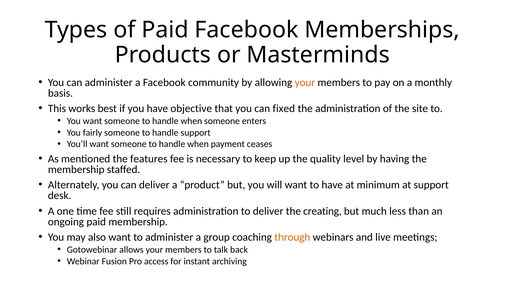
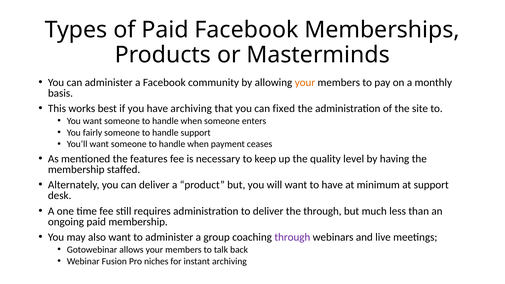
have objective: objective -> archiving (191, 109)
the creating: creating -> through (322, 211)
through colour: orange -> purple (292, 237)
access: access -> niches (156, 261)
